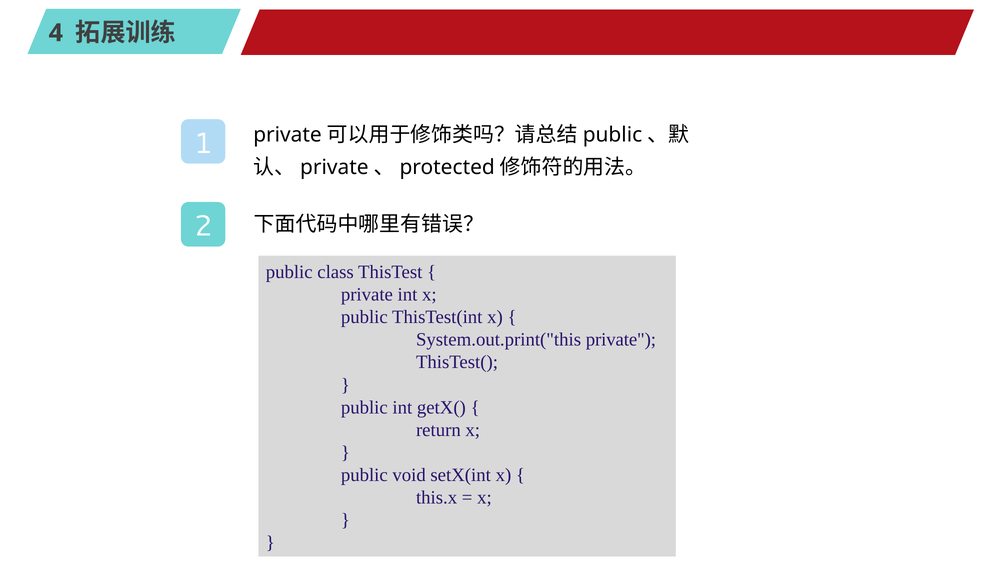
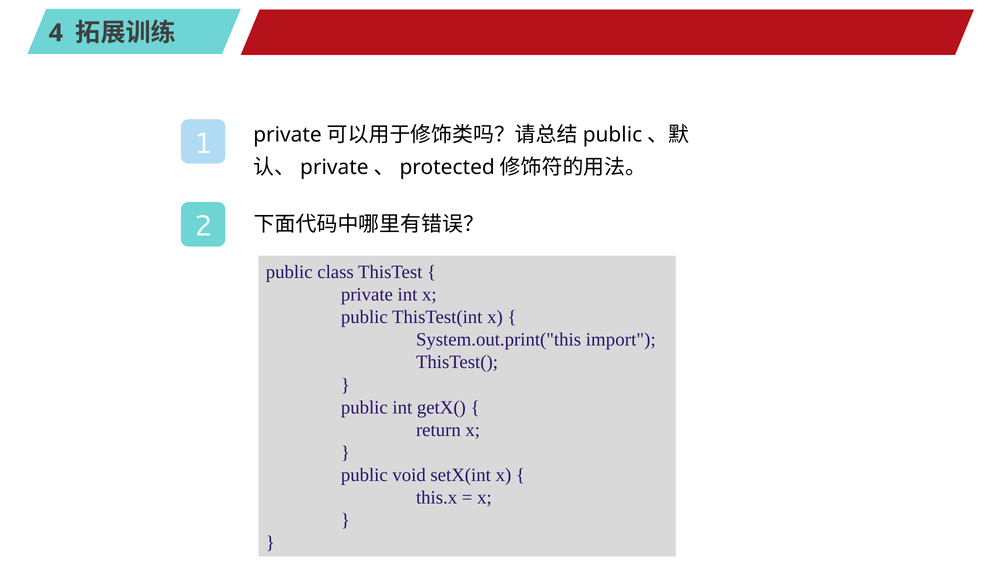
System.out.print("this private: private -> import (621, 339)
